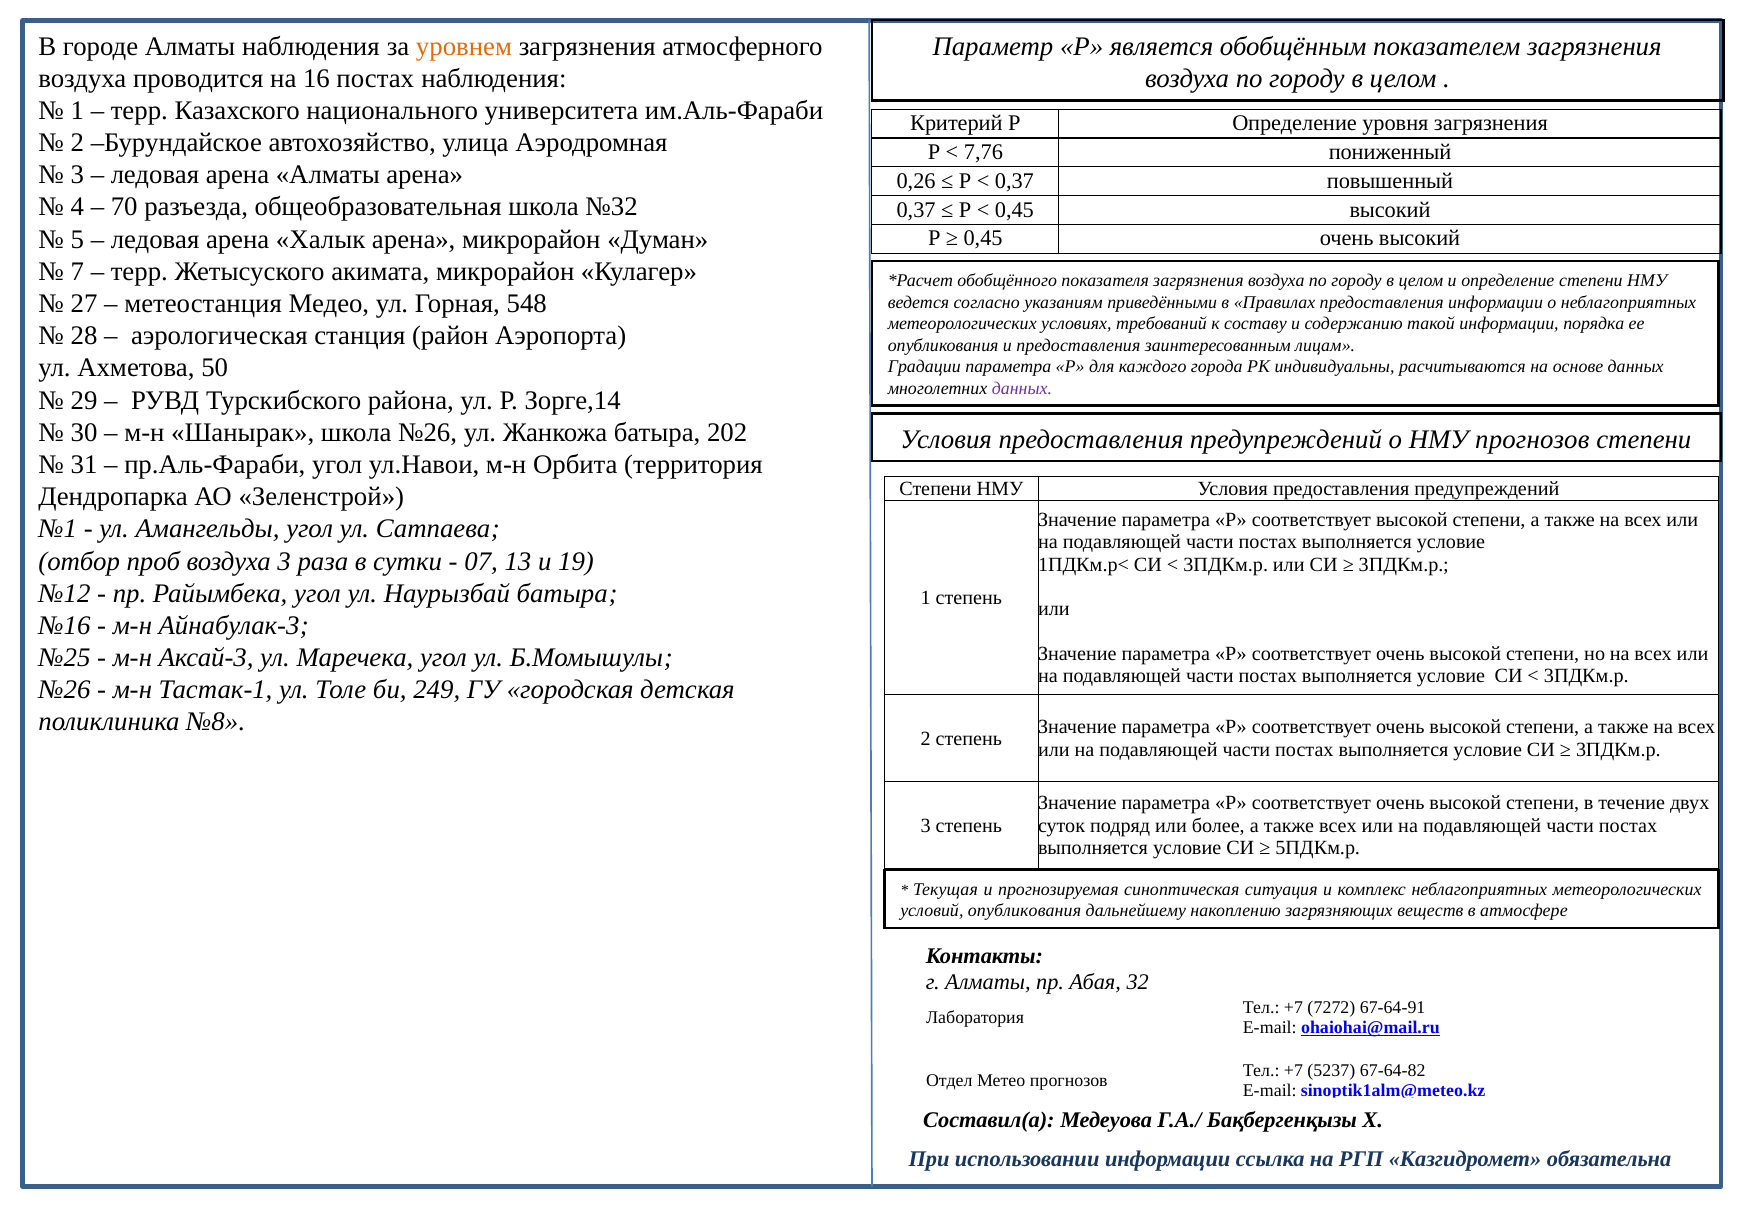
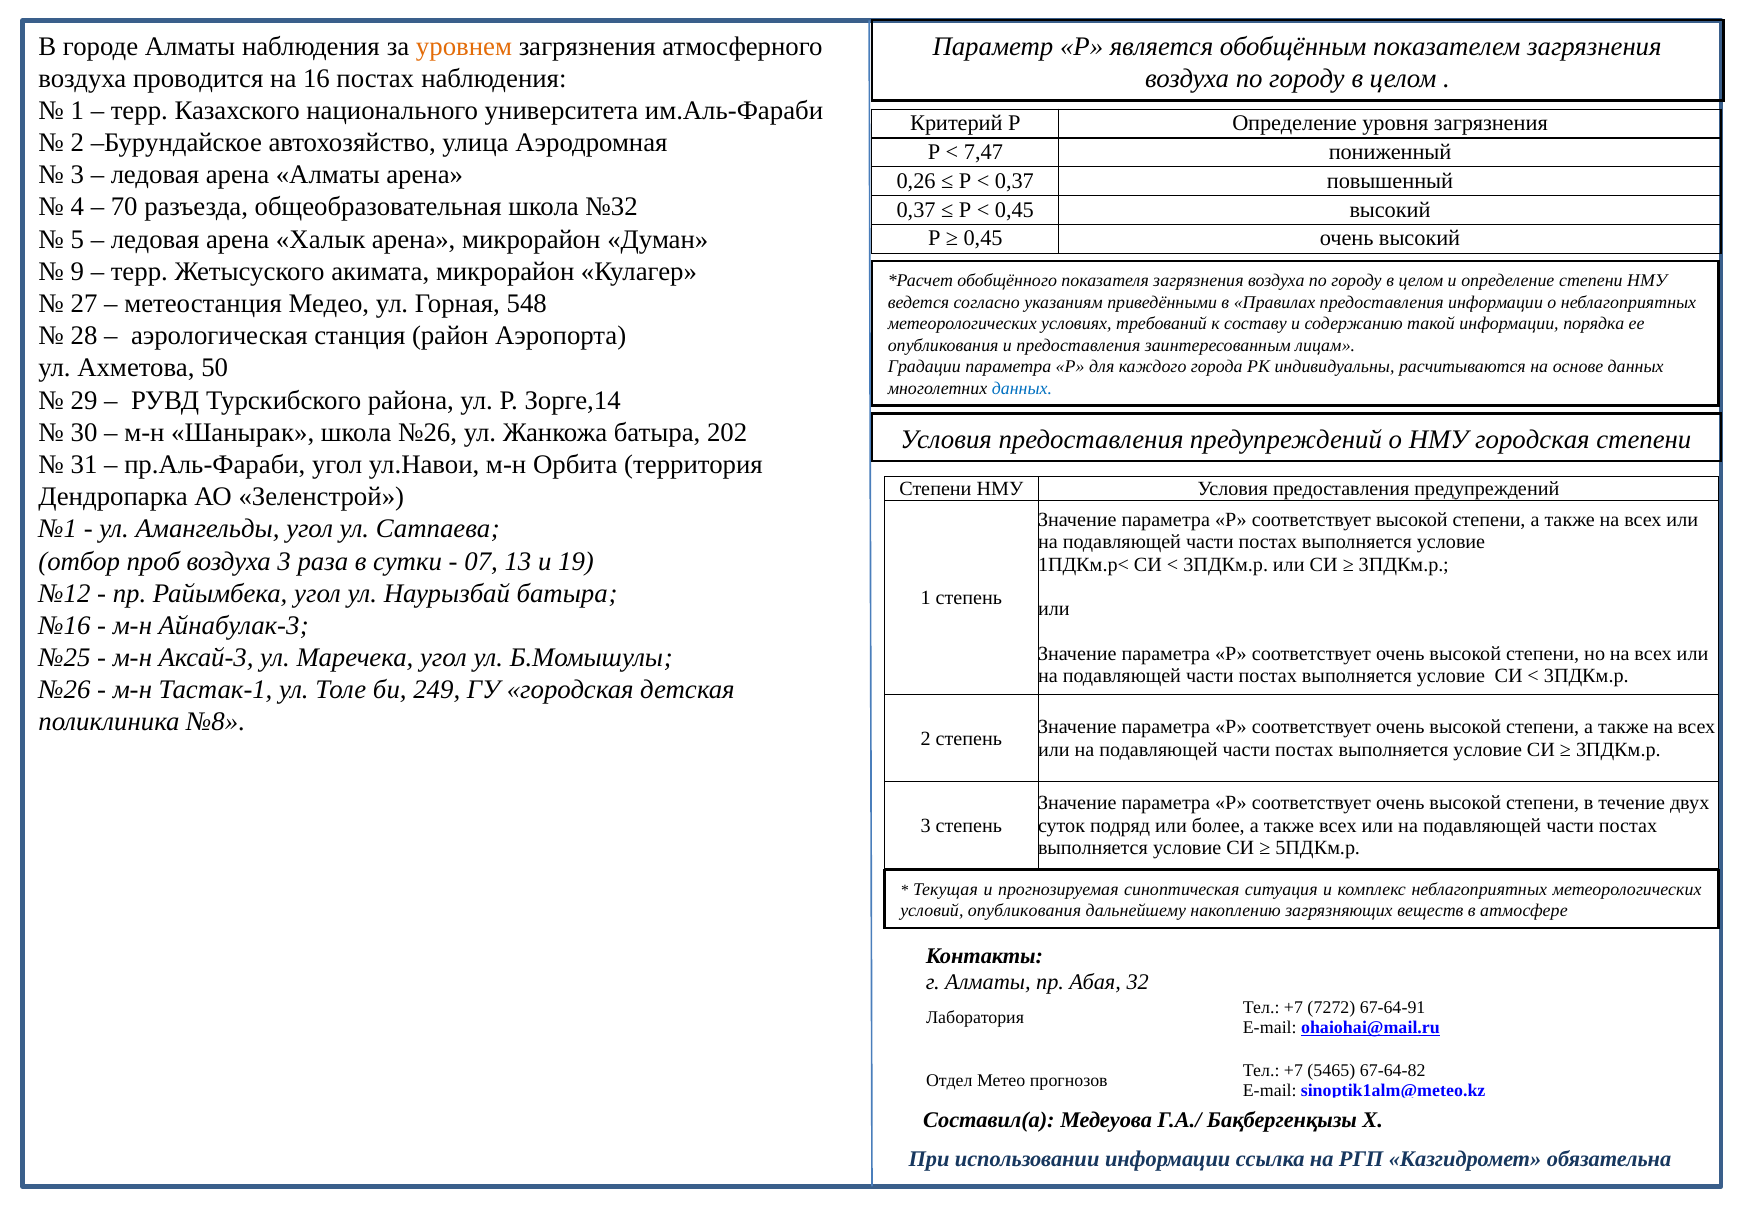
7,76: 7,76 -> 7,47 (983, 152)
7: 7 -> 9 (77, 272)
данных colour: purple -> blue (1022, 388)
НМУ прогнозов: прогнозов -> городская (1532, 439)
5237: 5237 -> 5465 (1331, 1071)
